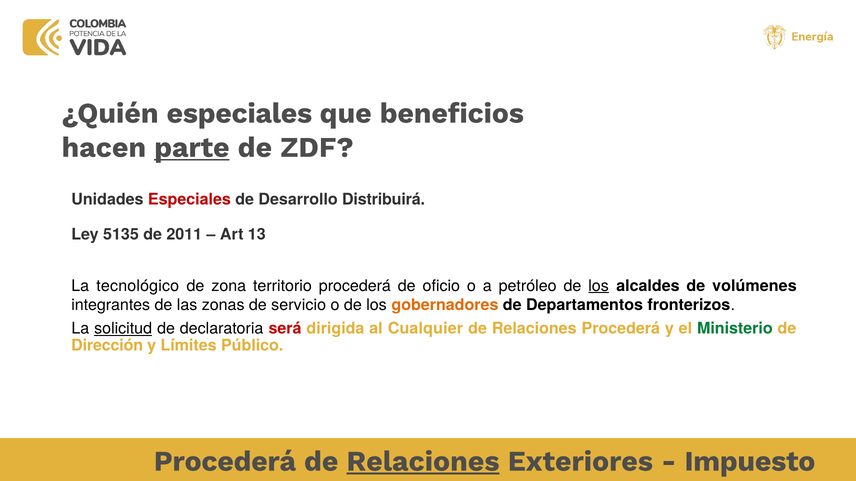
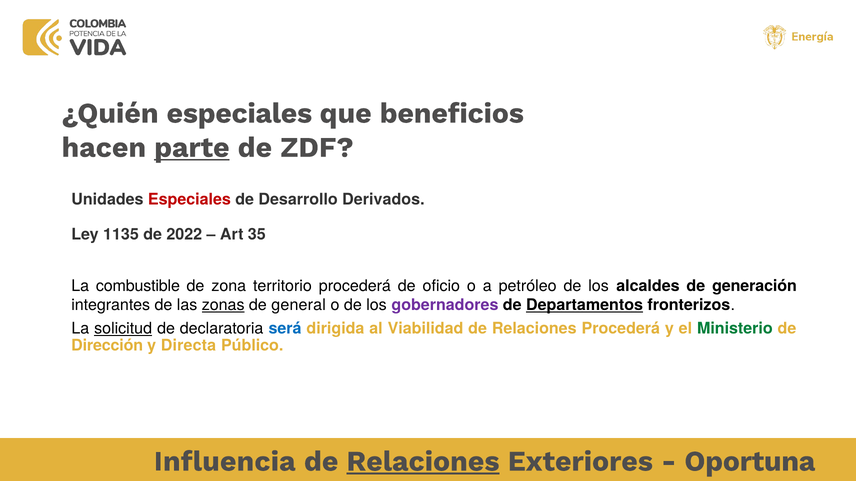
Distribuirá: Distribuirá -> Derivados (383, 200)
5135: 5135 -> 1135 (121, 235)
2011: 2011 -> 2022 (184, 235)
13: 13 -> 35 (257, 235)
tecnológico: tecnológico -> combustible (138, 286)
los underline: present -> none (599, 286)
volúmenes: volúmenes -> generación (754, 286)
zonas underline: none -> present (223, 305)
servicio: servicio -> general (299, 305)
gobernadores colour: orange -> purple (445, 305)
Departamentos underline: none -> present (585, 305)
será colour: red -> blue (285, 329)
Cualquier: Cualquier -> Viabilidad (426, 329)
Límites: Límites -> Directa (188, 346)
Procederá: Procederá -> Influencia (225, 462)
Impuesto: Impuesto -> Oportuna (750, 462)
